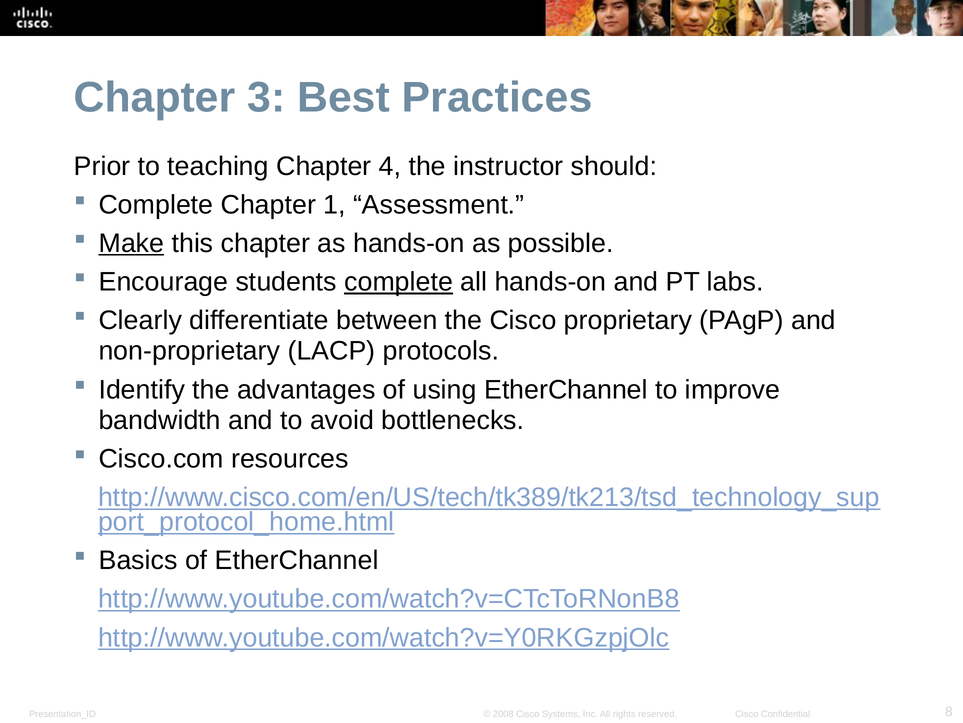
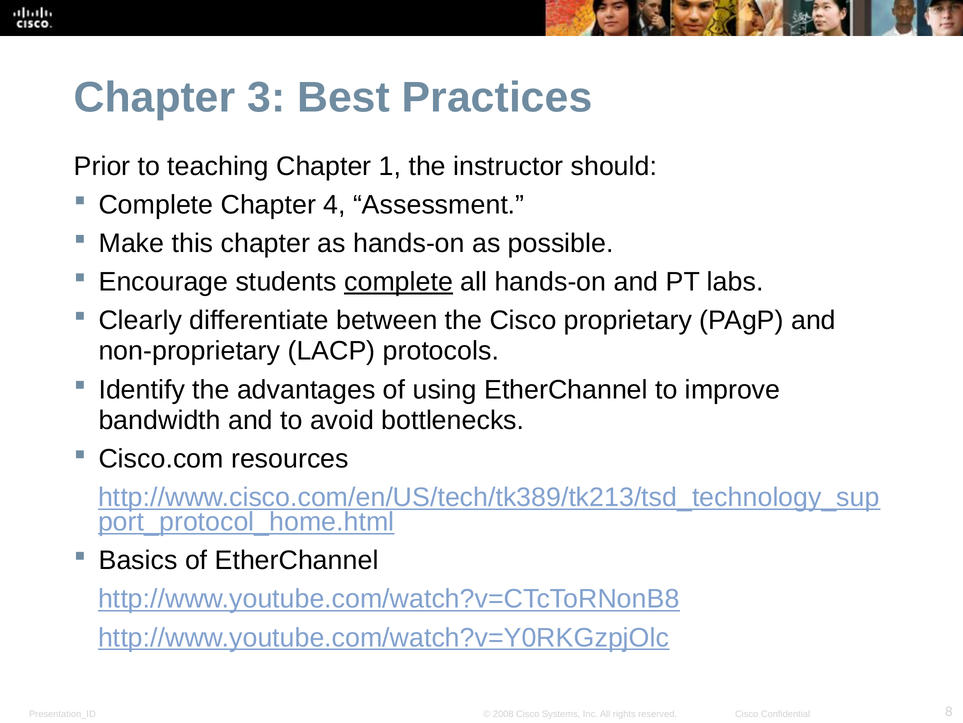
4: 4 -> 1 (390, 166)
1: 1 -> 4 (335, 205)
Make underline: present -> none (131, 243)
